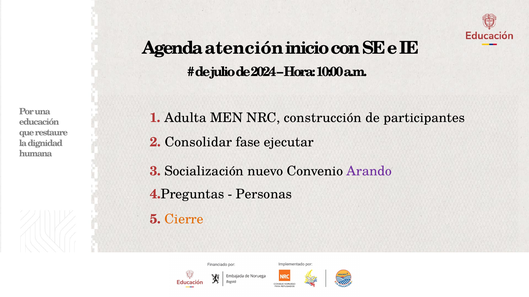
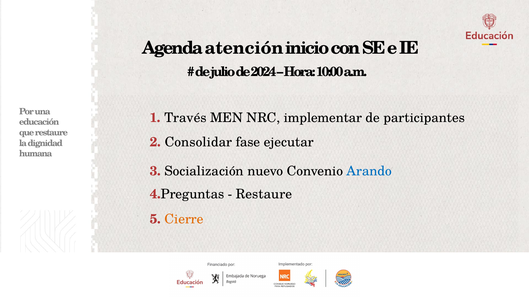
Adulta: Adulta -> Través (185, 118)
construcción: construcción -> implementar (323, 118)
Arando colour: purple -> blue (369, 171)
Personas: Personas -> Restaure (264, 194)
